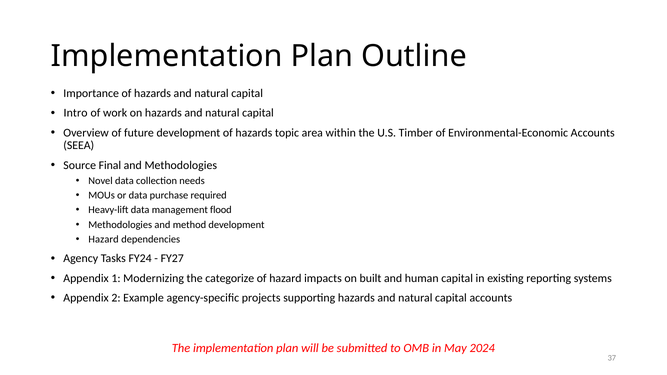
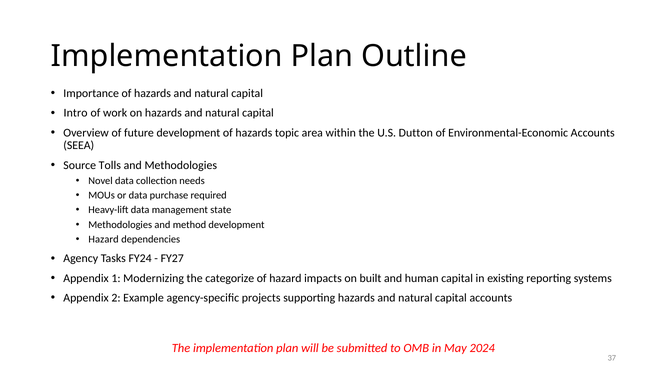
Timber: Timber -> Dutton (416, 133)
Final: Final -> Tolls (110, 165)
flood: flood -> state (221, 210)
